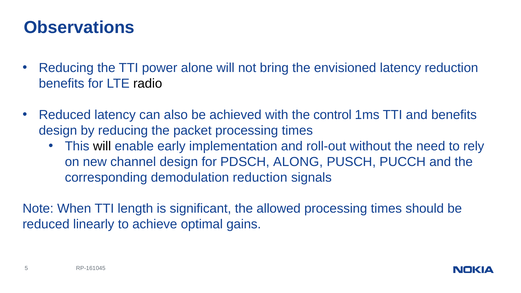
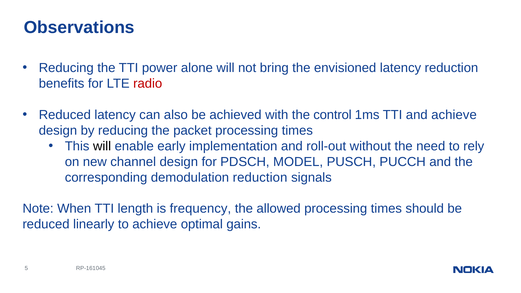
radio colour: black -> red (148, 84)
and benefits: benefits -> achieve (454, 115)
ALONG: ALONG -> MODEL (298, 162)
significant: significant -> frequency (200, 209)
